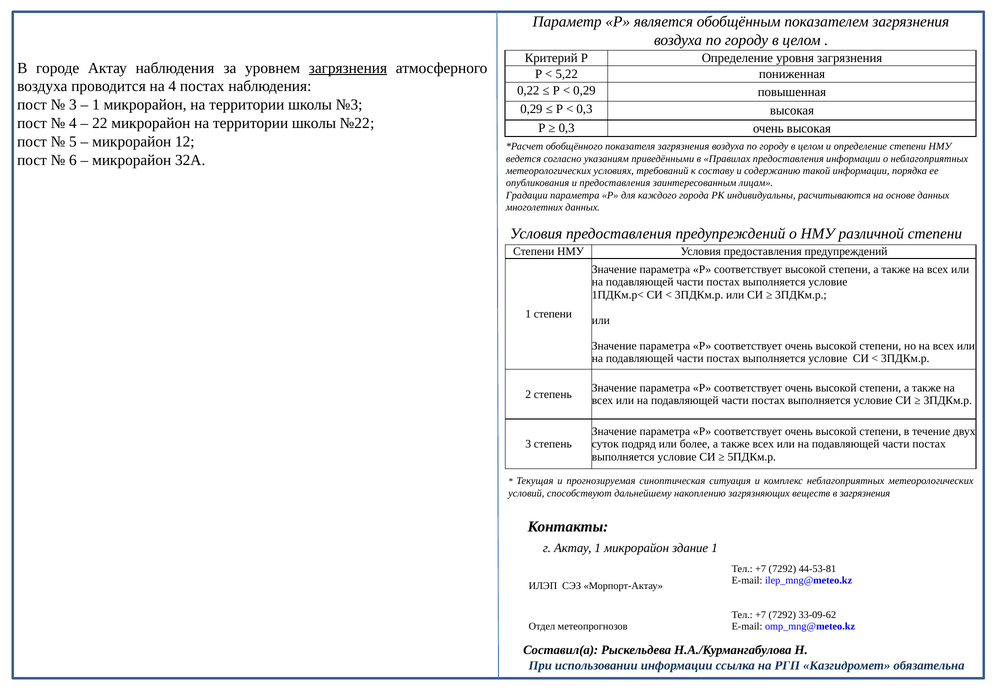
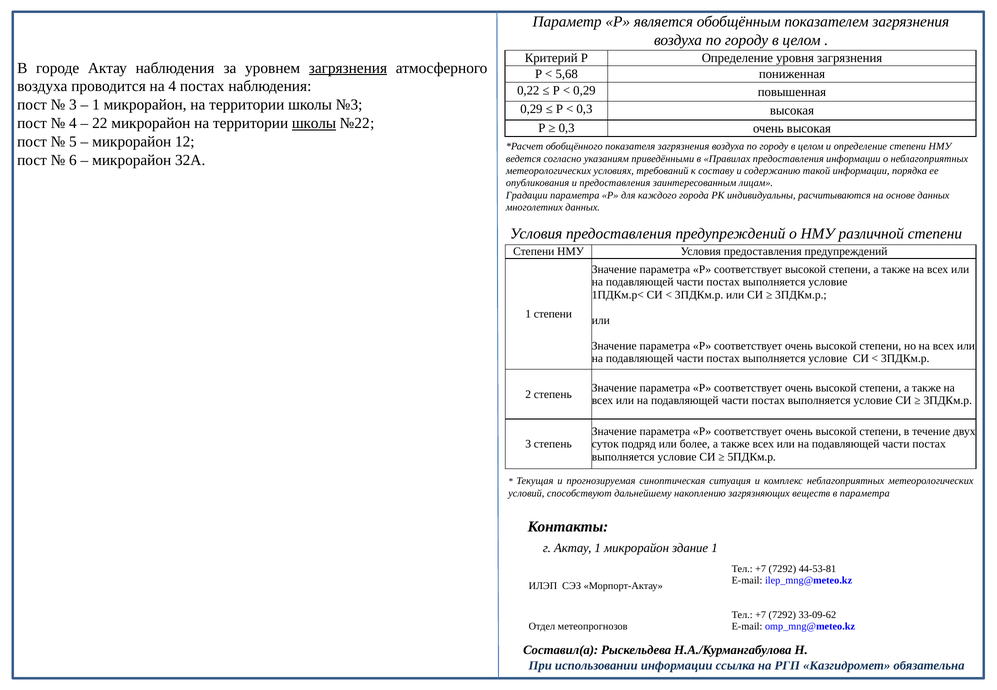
5,22: 5,22 -> 5,68 (567, 74)
школы underline: none -> present (314, 123)
в загрязнения: загрязнения -> параметра (865, 494)
